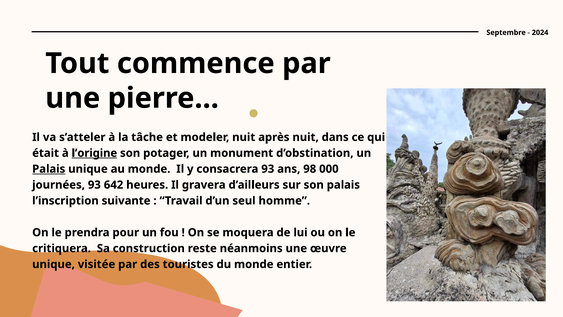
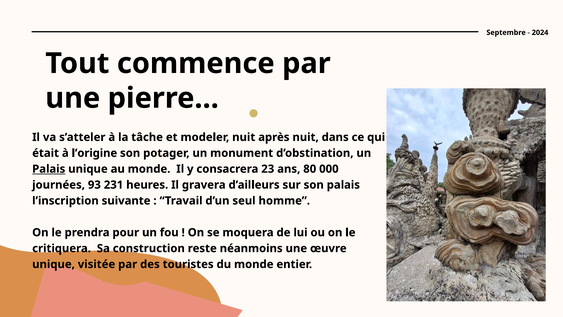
l’origine underline: present -> none (94, 153)
consacrera 93: 93 -> 23 (268, 169)
98: 98 -> 80 (310, 169)
642: 642 -> 231 (114, 185)
